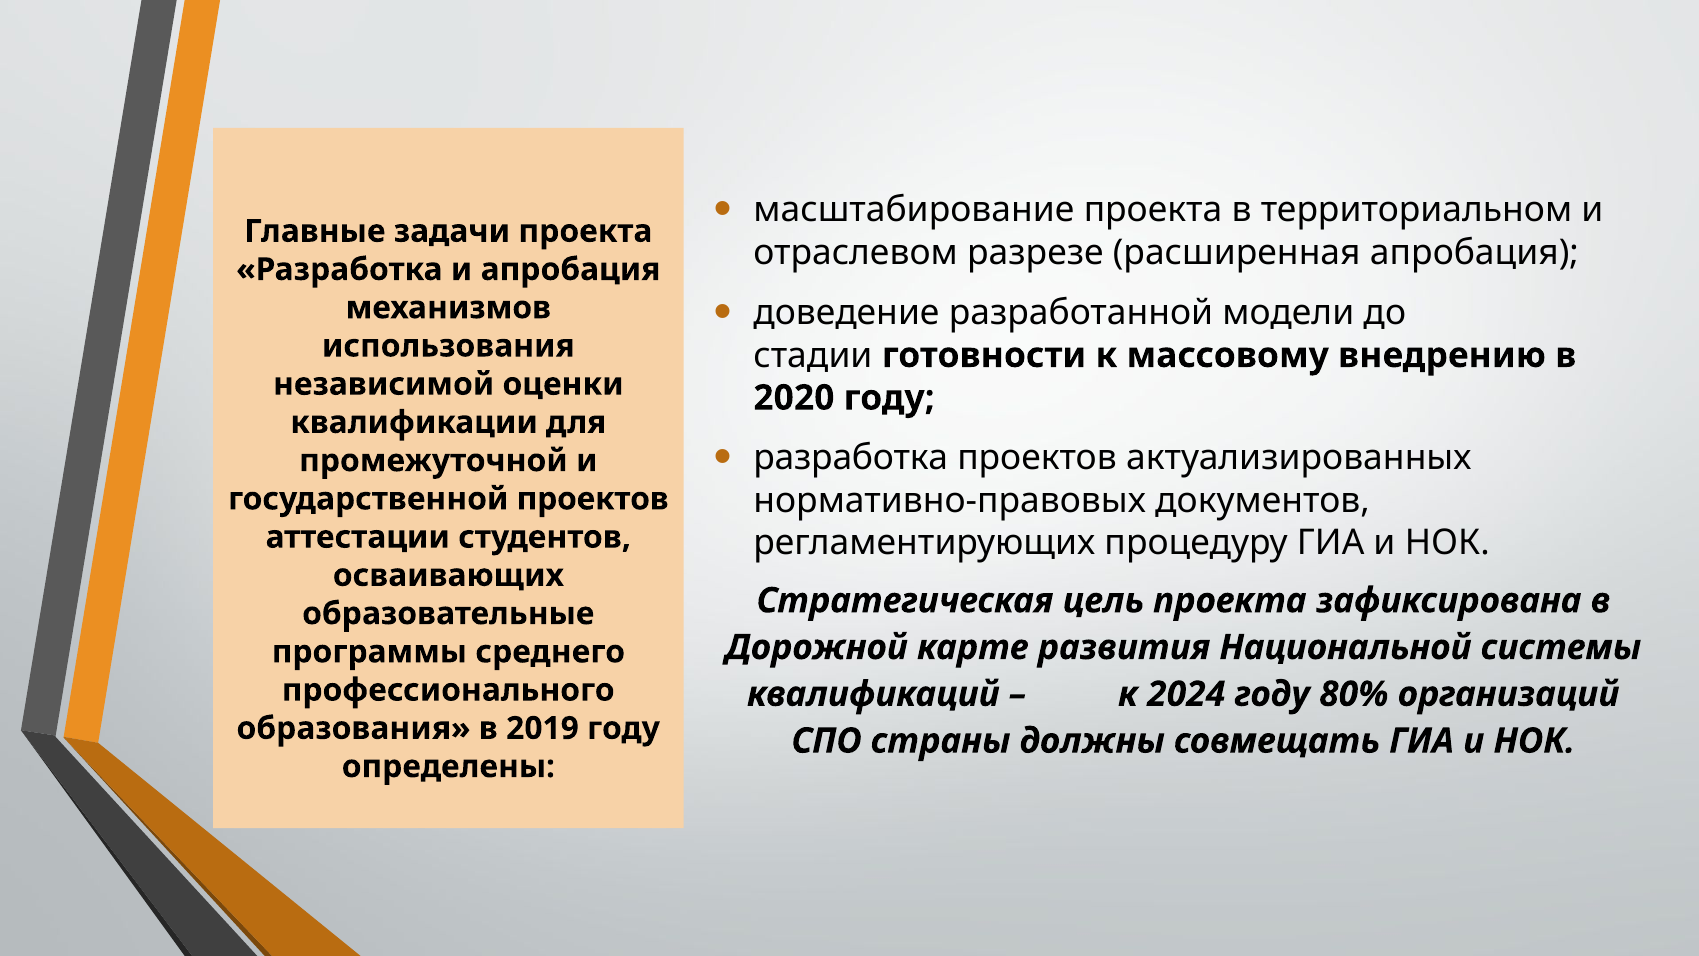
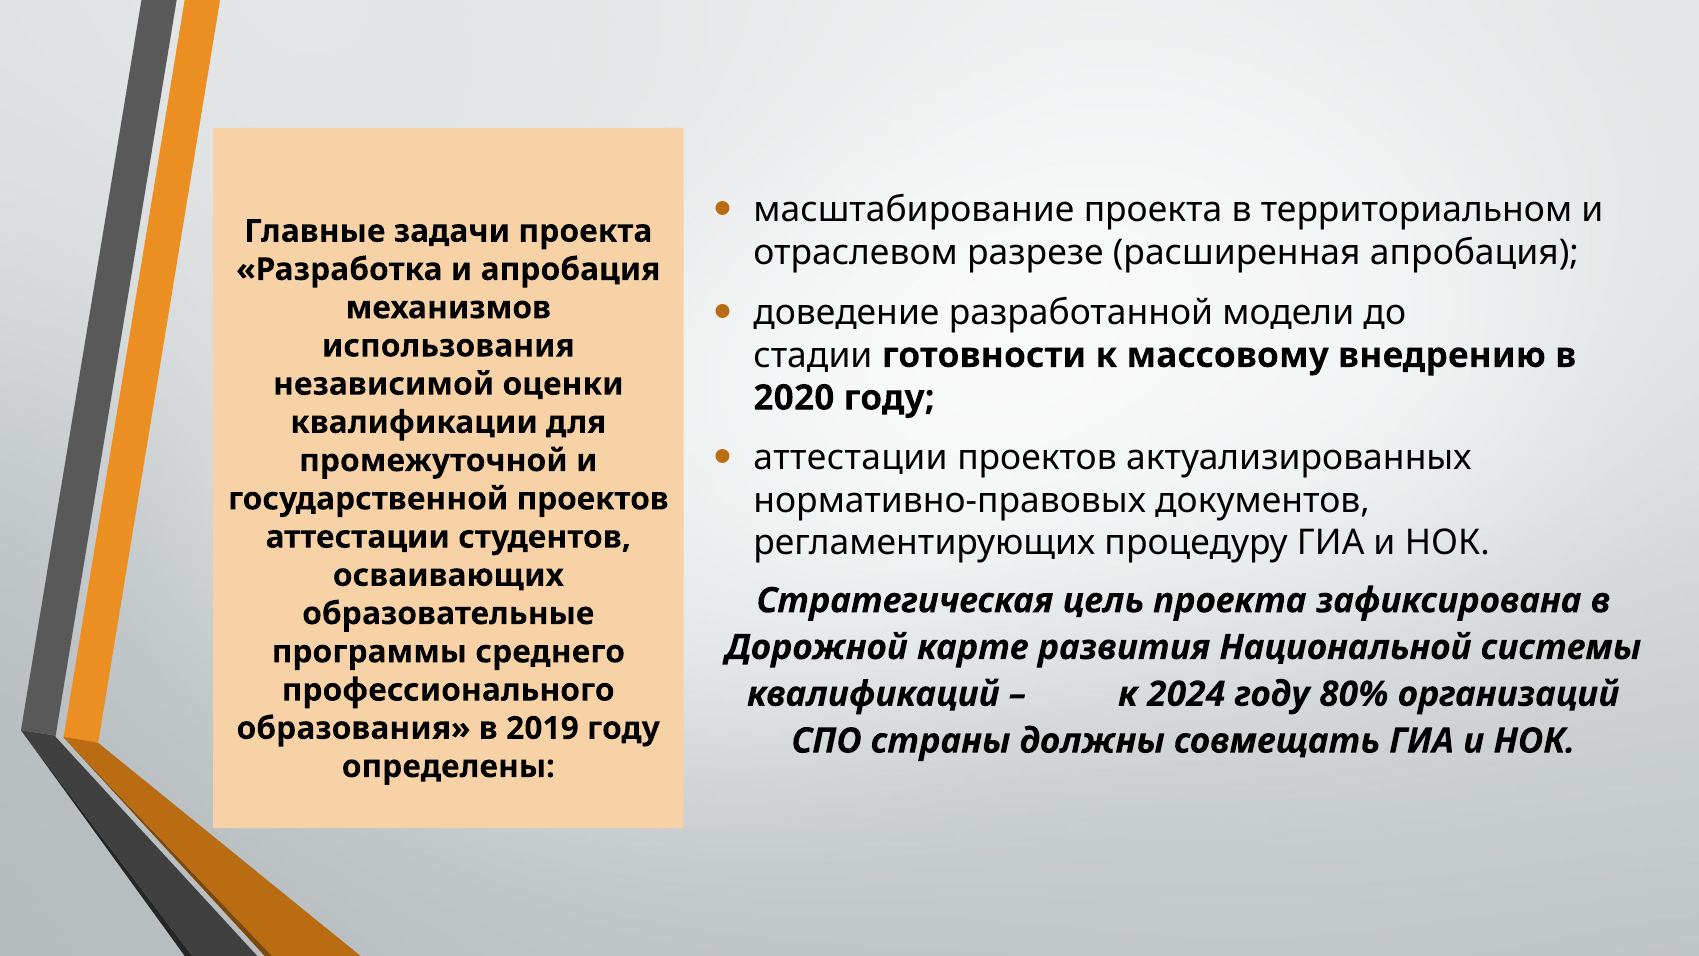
разработка: разработка -> аттестации (851, 458)
